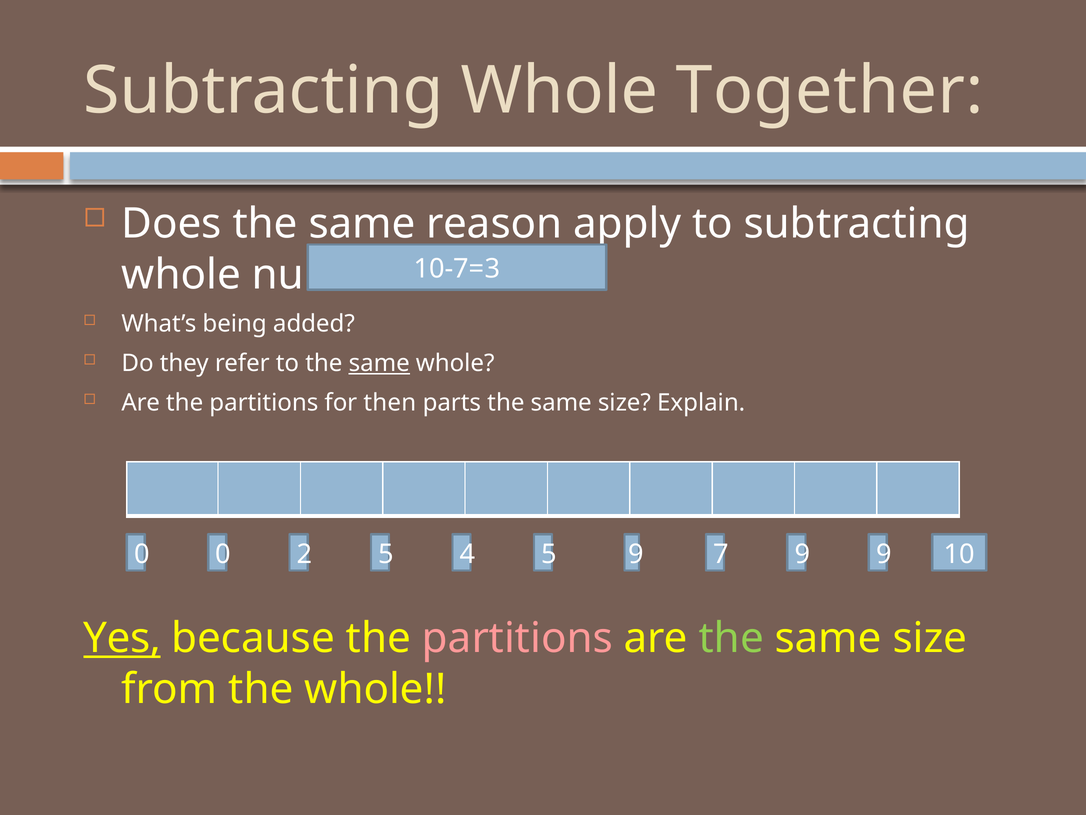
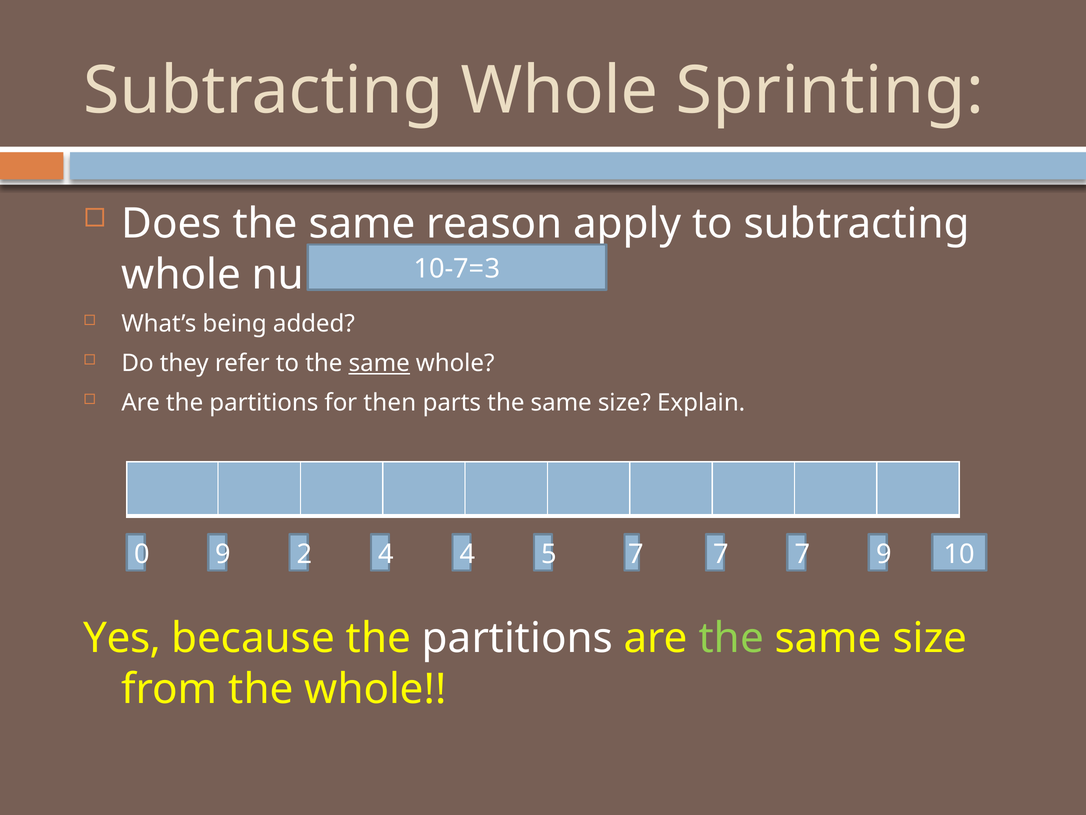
Together: Together -> Sprinting (830, 91)
0 0: 0 -> 9 (223, 554)
2 5: 5 -> 4 (386, 554)
5 9: 9 -> 7 (636, 554)
9: 9 -> 7 (802, 554)
Yes underline: present -> none (122, 638)
partitions colour: pink -> white (517, 638)
